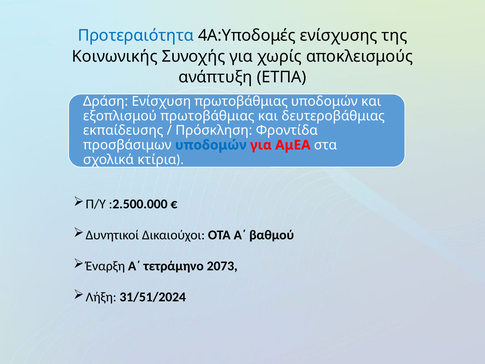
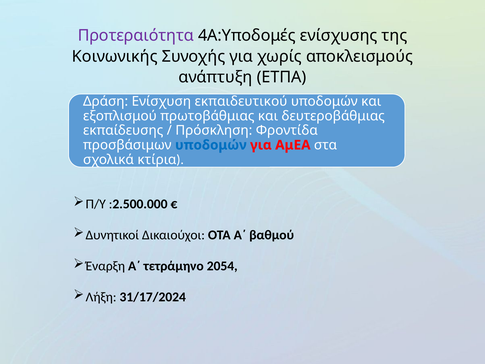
Προτεραιότητα colour: blue -> purple (136, 36)
Ενίσχυση πρωτοβάθμιας: πρωτοβάθμιας -> εκπαιδευτικού (241, 101)
2073: 2073 -> 2054 (222, 266)
31/51/2024: 31/51/2024 -> 31/17/2024 (153, 297)
